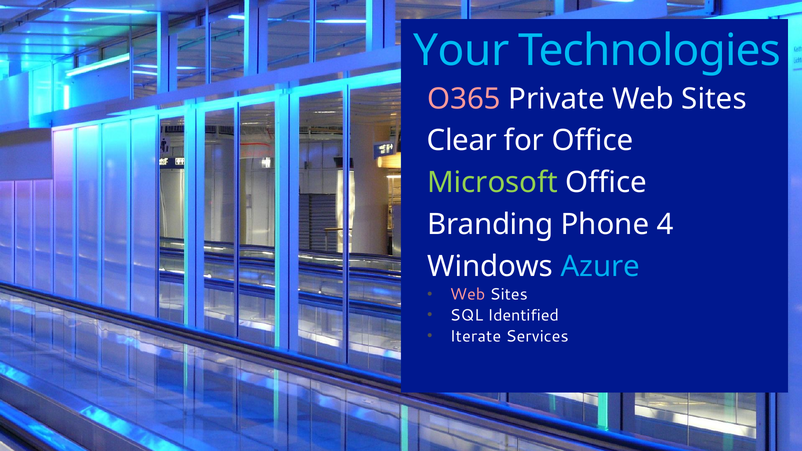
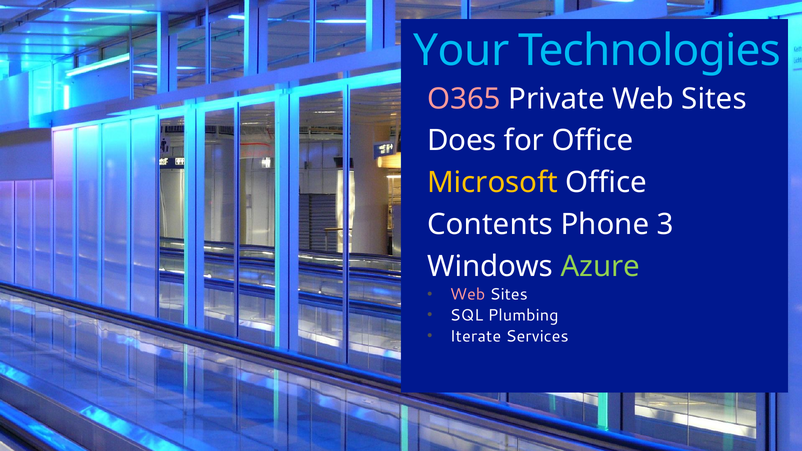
Clear: Clear -> Does (462, 141)
Microsoft colour: light green -> yellow (492, 183)
Branding: Branding -> Contents (490, 224)
4: 4 -> 3 (665, 224)
Azure colour: light blue -> light green (600, 266)
Identified: Identified -> Plumbing (523, 315)
